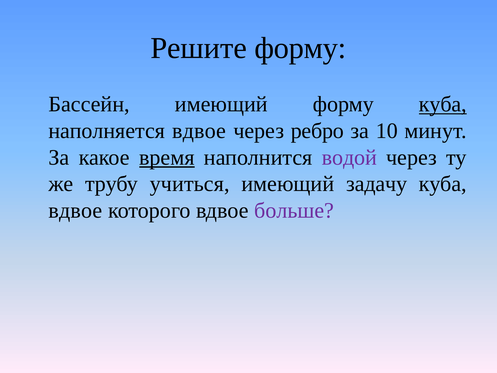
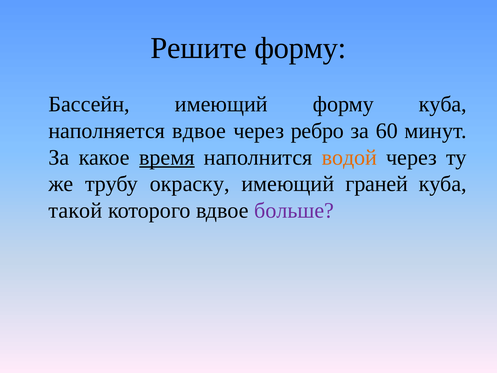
куба underline: present -> none (443, 104)
10: 10 -> 60 (387, 131)
водой colour: purple -> orange (349, 157)
учиться: учиться -> окраску (190, 184)
задачу: задачу -> граней (377, 184)
вдвое: вдвое -> такой (75, 210)
